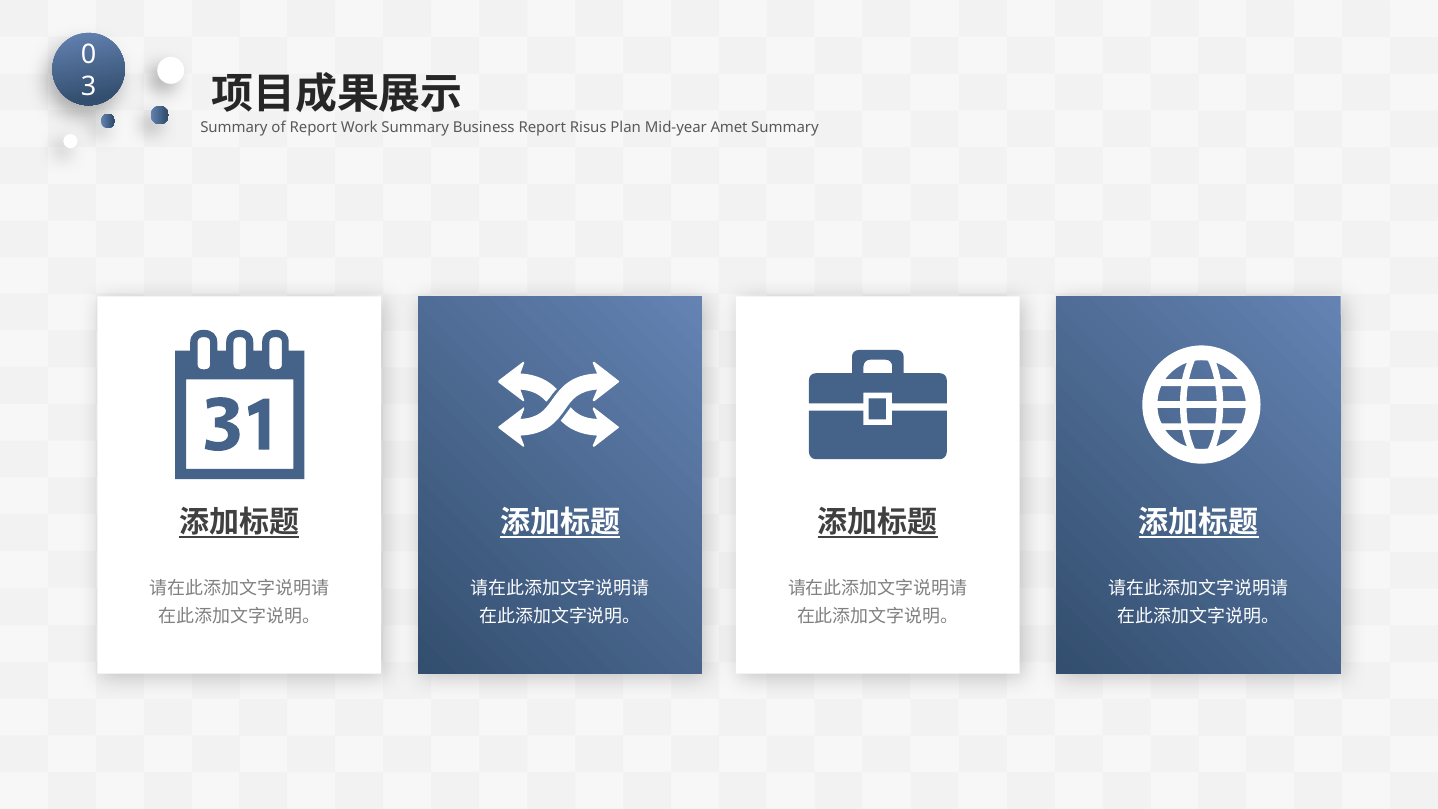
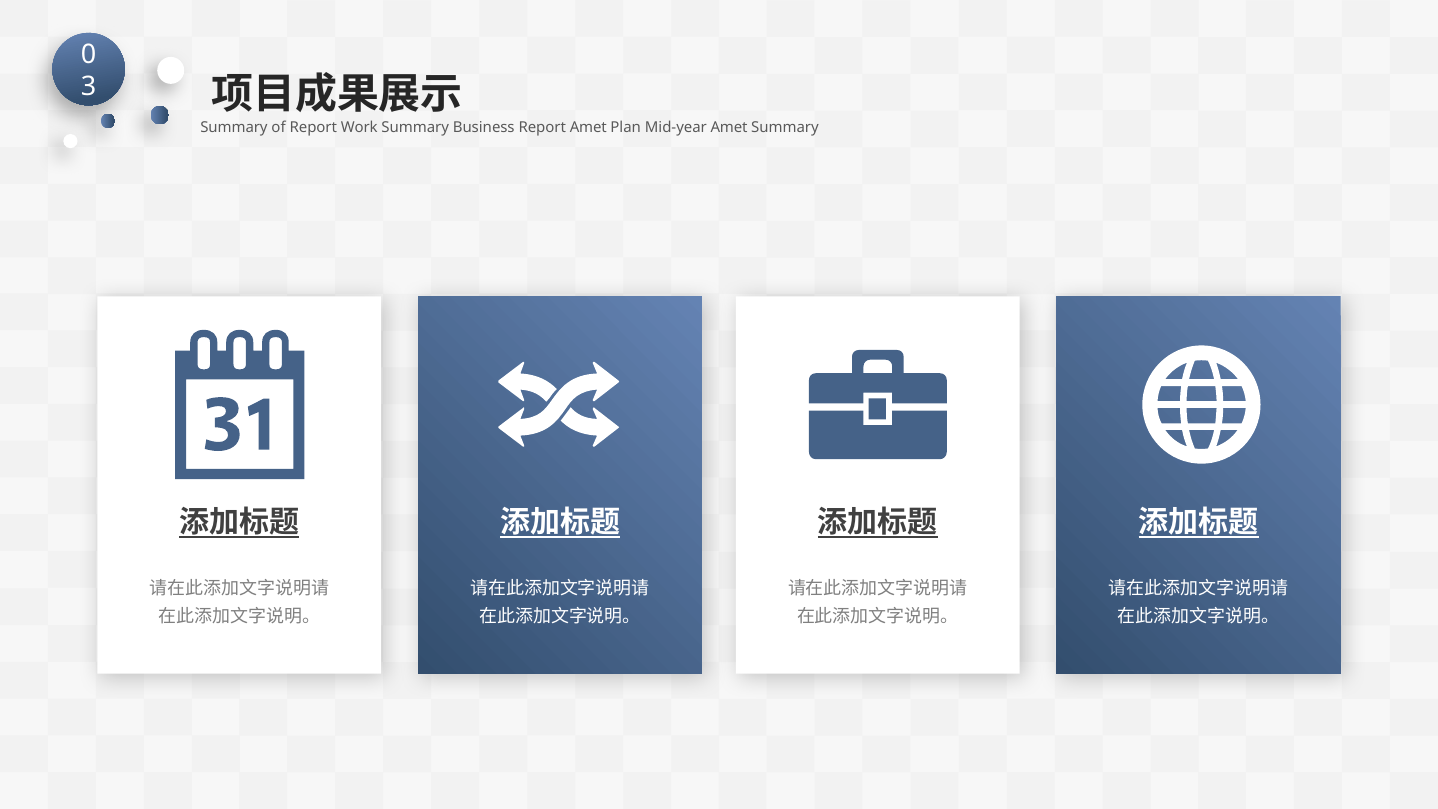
Report Risus: Risus -> Amet (588, 128)
